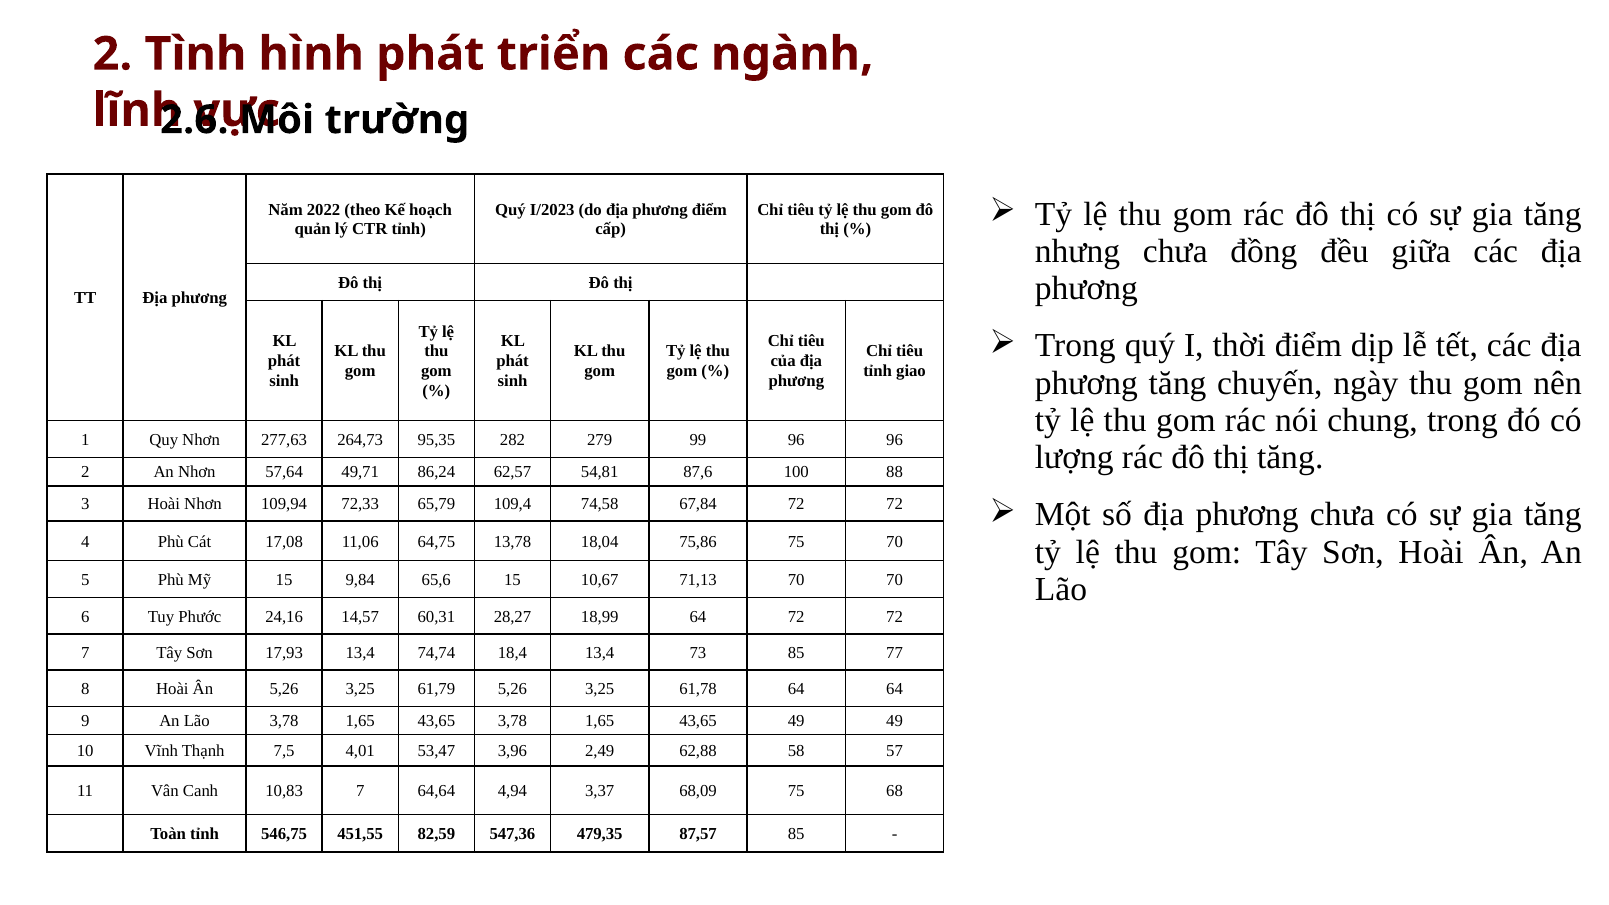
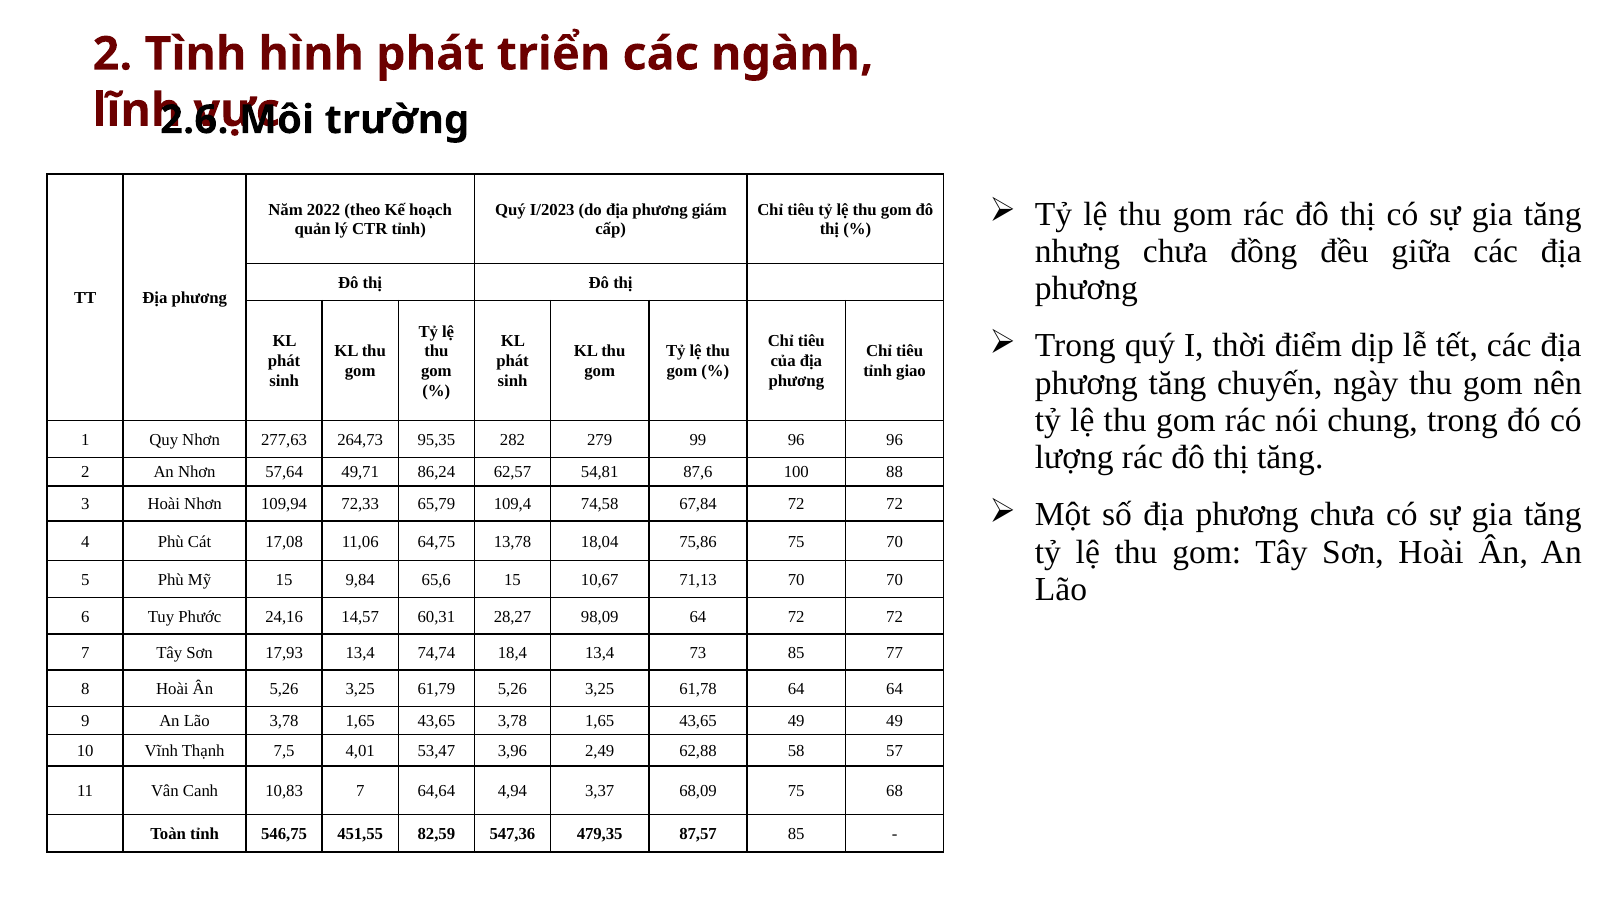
phương điểm: điểm -> giám (709, 210)
18,99: 18,99 -> 98,09 (600, 617)
